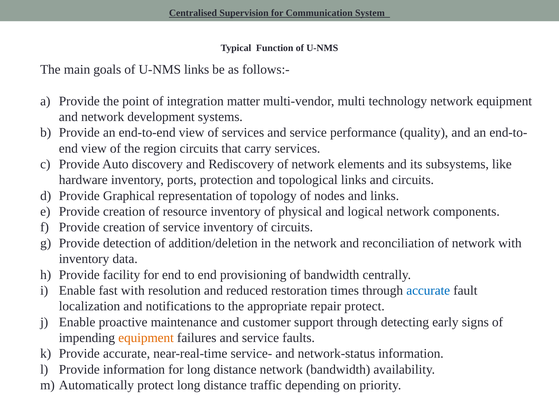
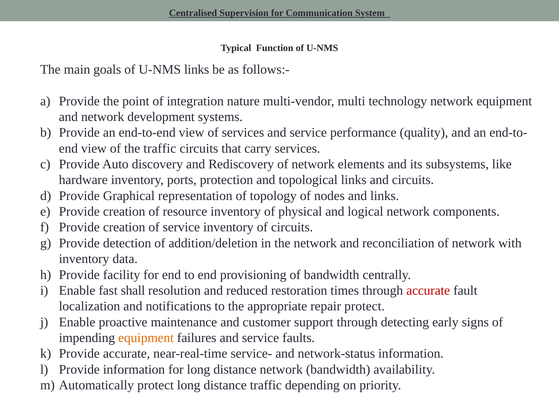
matter: matter -> nature (243, 101)
the region: region -> traffic (160, 148)
fast with: with -> shall (133, 291)
accurate colour: blue -> red (428, 291)
